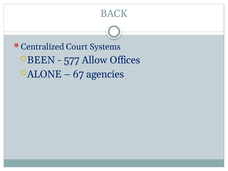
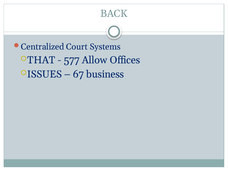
BEEN: BEEN -> THAT (41, 60)
ALONE: ALONE -> ISSUES (45, 74)
agencies: agencies -> business (105, 74)
